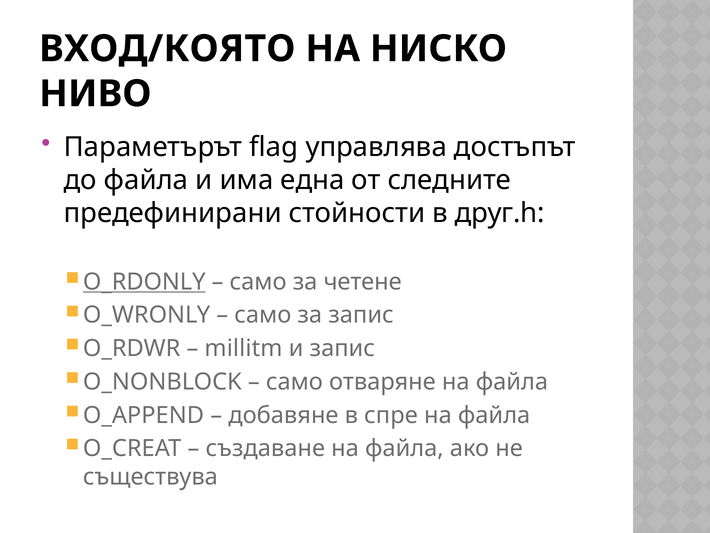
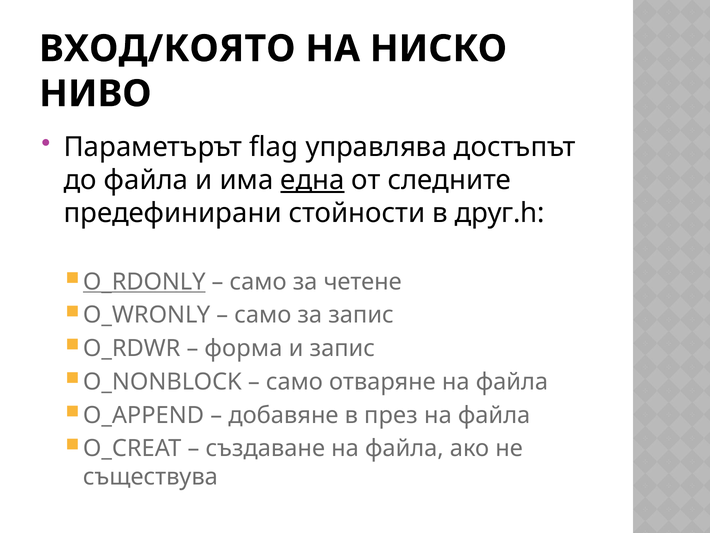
една underline: none -> present (312, 180)
millitm: millitm -> форма (243, 348)
спре: спре -> през (391, 415)
